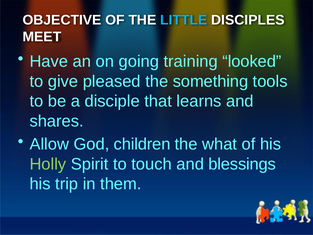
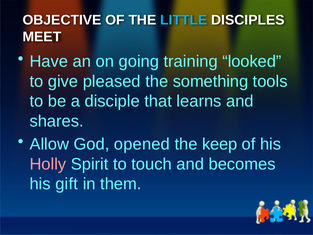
children: children -> opened (142, 144)
what: what -> keep (220, 144)
Holly colour: light green -> pink (48, 164)
blessings: blessings -> becomes (242, 164)
trip: trip -> gift (67, 184)
